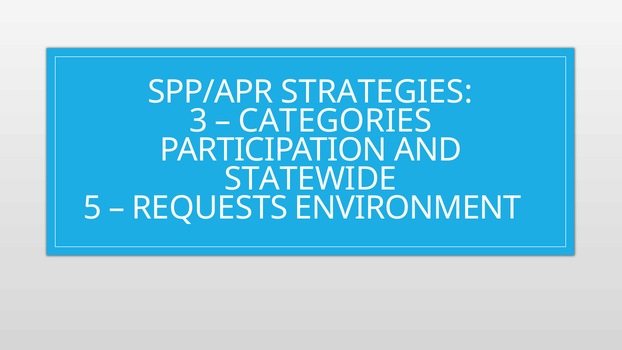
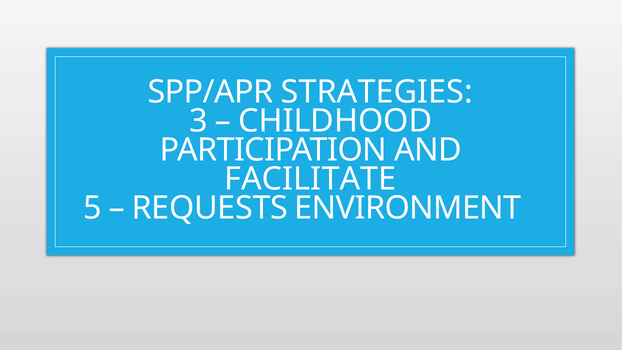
CATEGORIES: CATEGORIES -> CHILDHOOD (335, 121)
STATEWIDE: STATEWIDE -> FACILITATE (310, 179)
